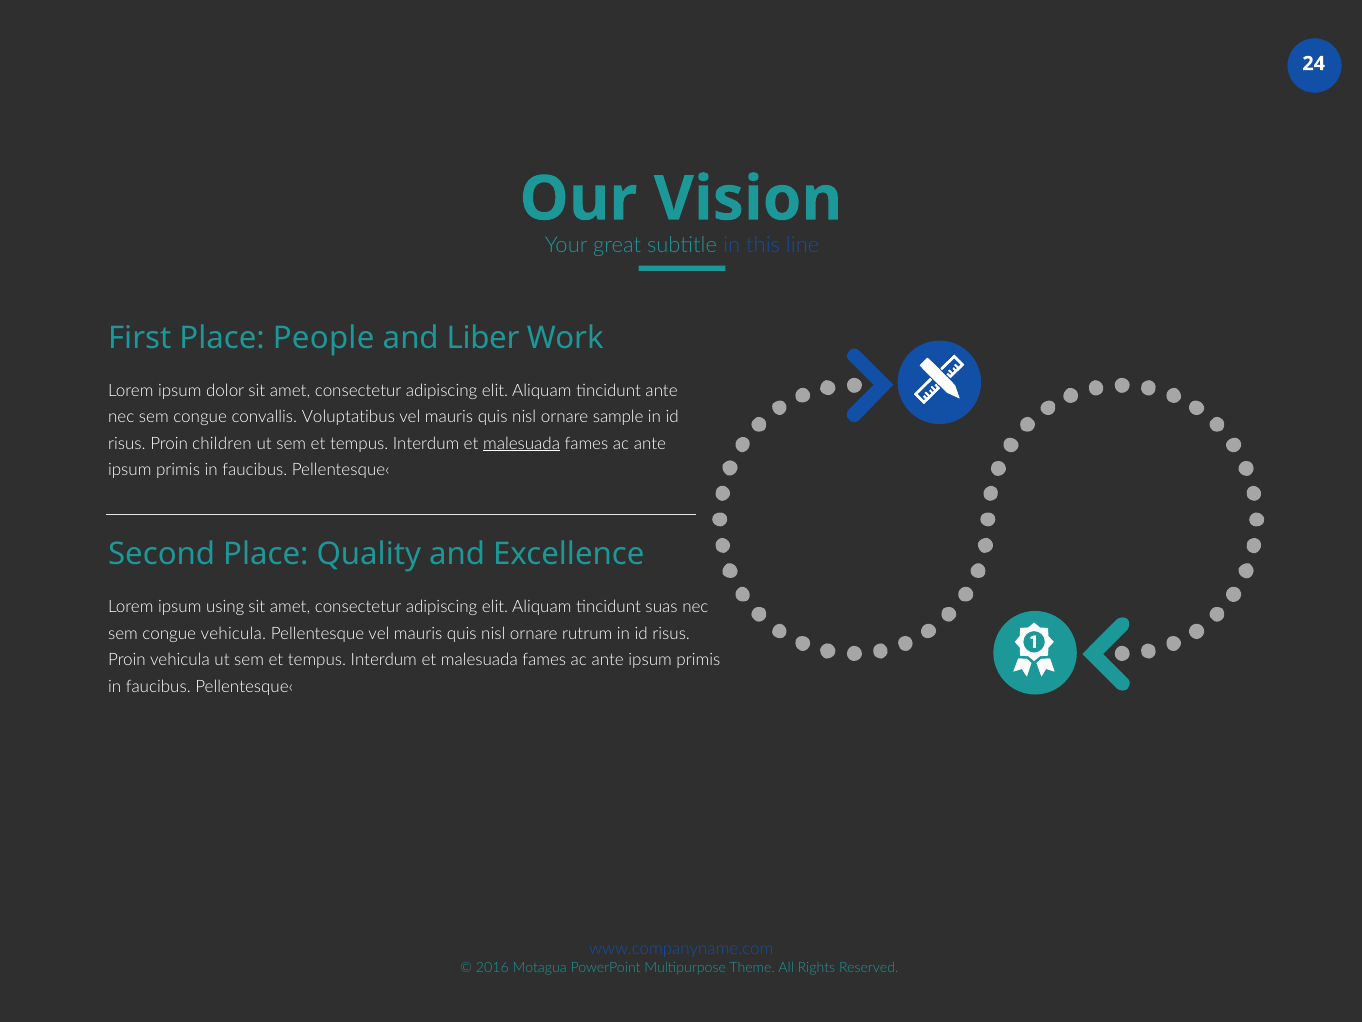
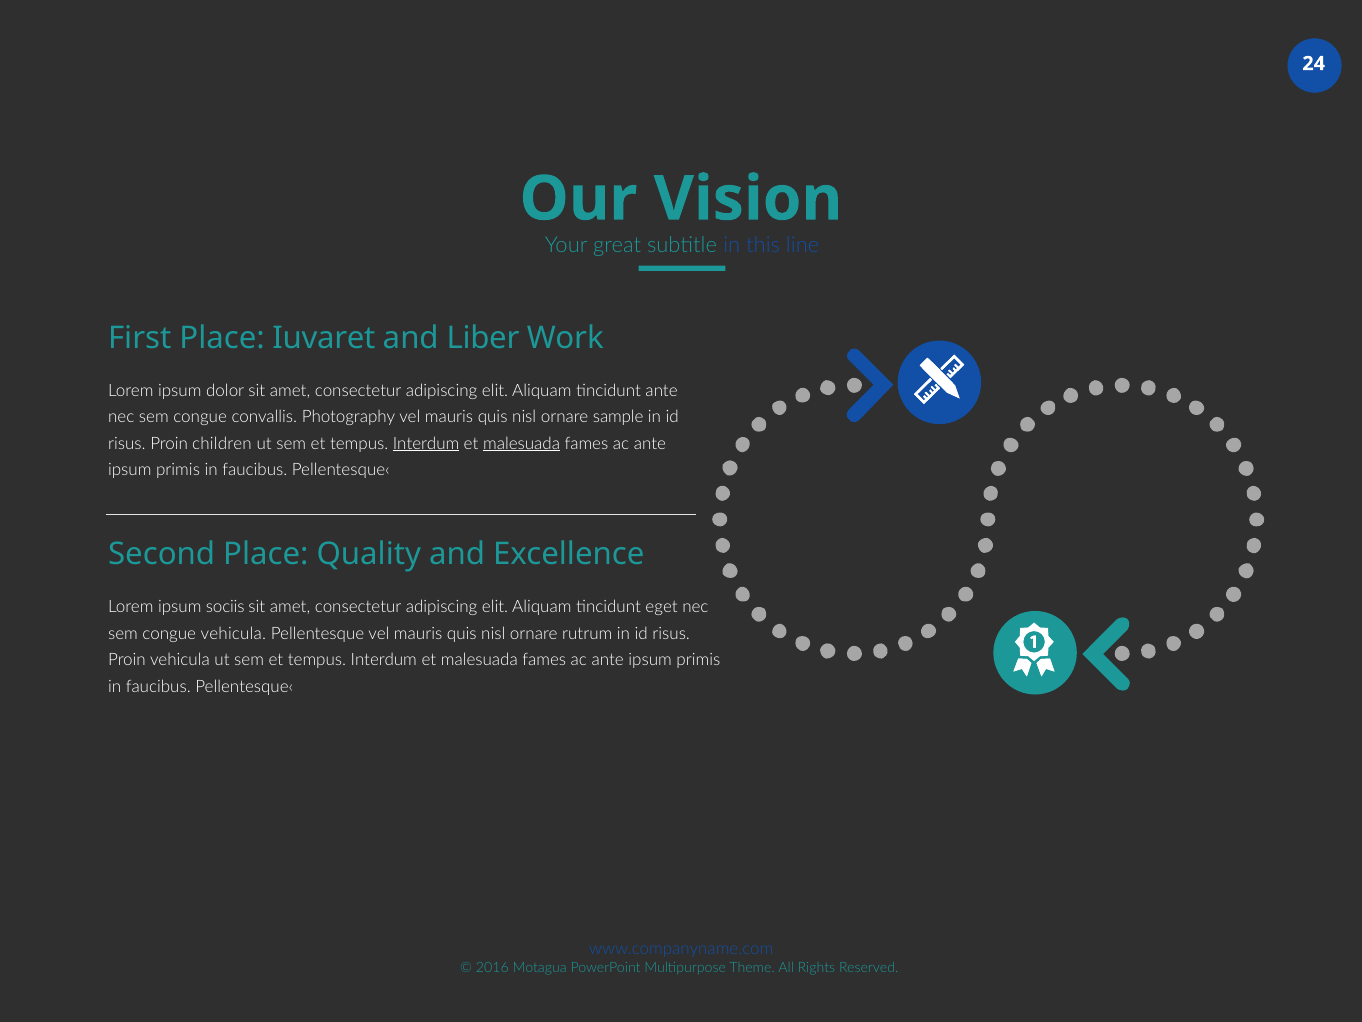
People: People -> Iuvaret (324, 338)
Voluptatibus: Voluptatibus -> Photography (348, 417)
Interdum underline: none -> present (426, 443)
using: using -> sociis (225, 607)
suas: suas -> eget (662, 607)
